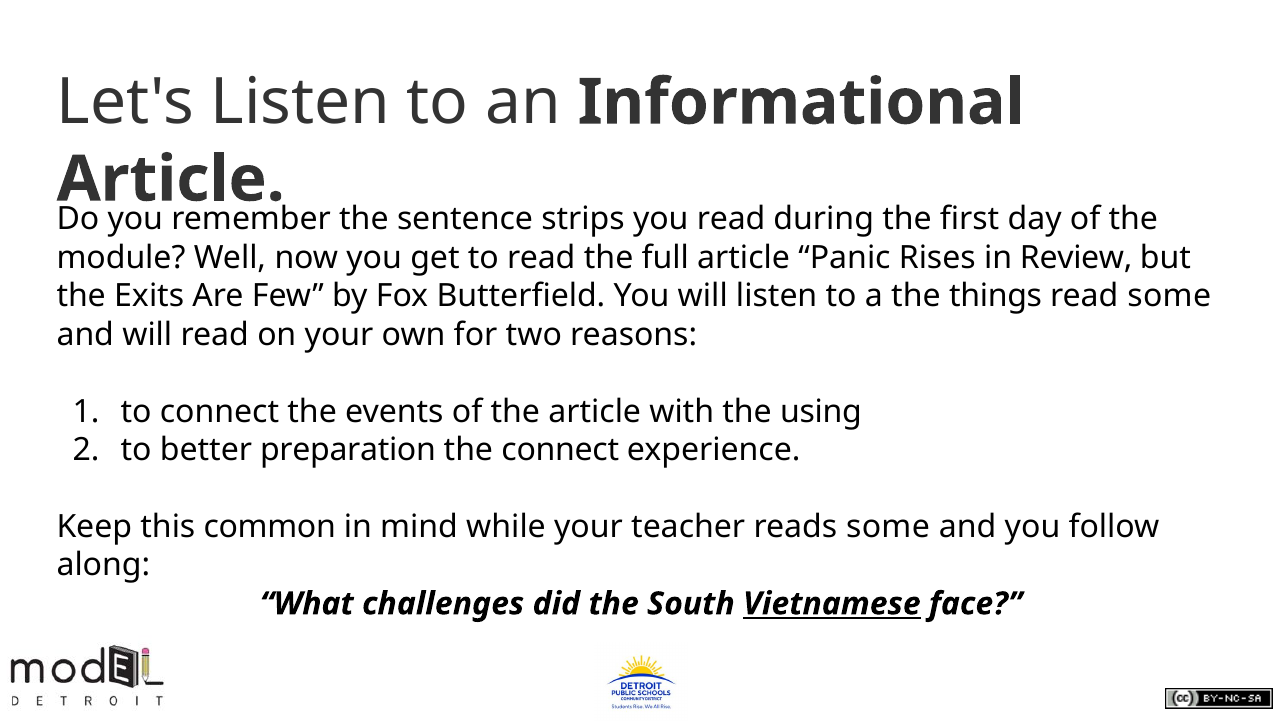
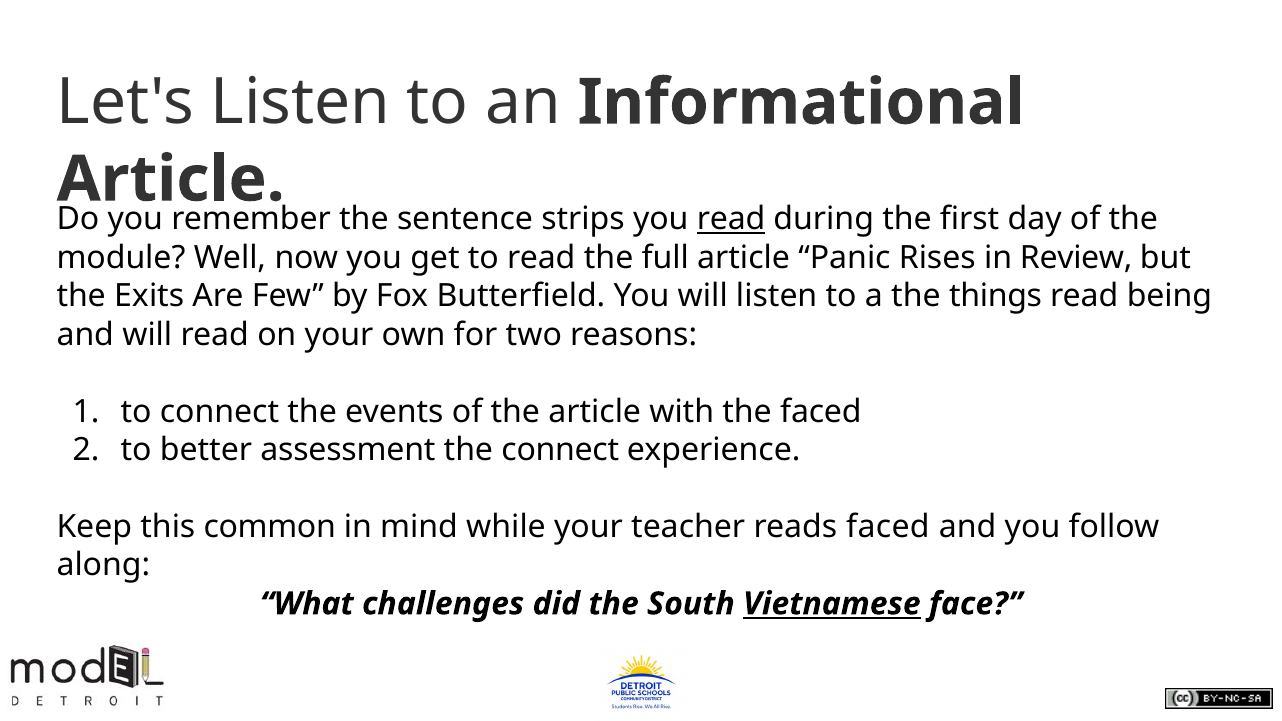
read underline: none -> present (731, 219)
read some: some -> being (1169, 296)
the using: using -> faced (821, 412)
preparation: preparation -> assessment (348, 450)
reads some: some -> faced (888, 527)
